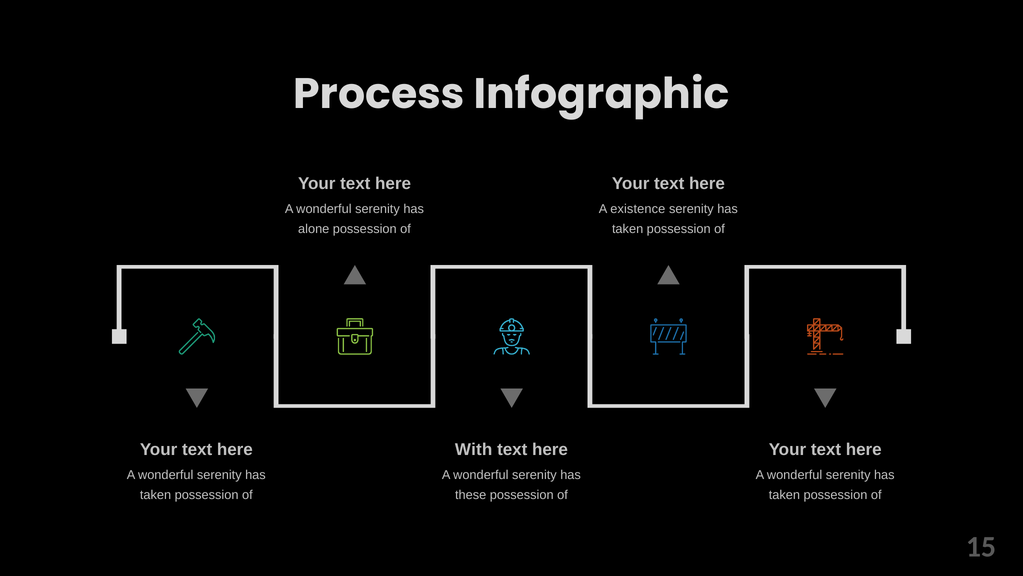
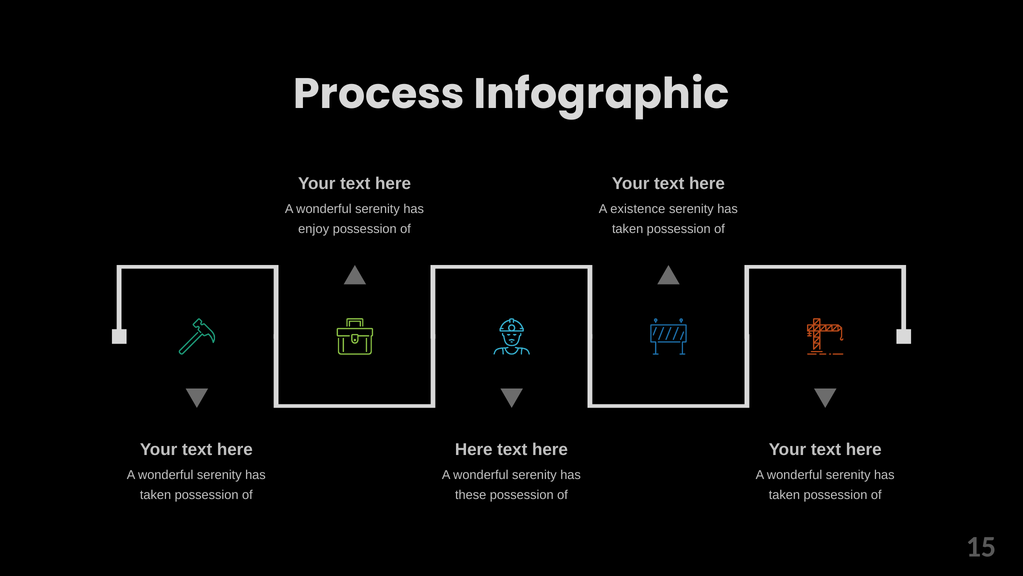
alone: alone -> enjoy (314, 229)
With: With -> Here (474, 449)
